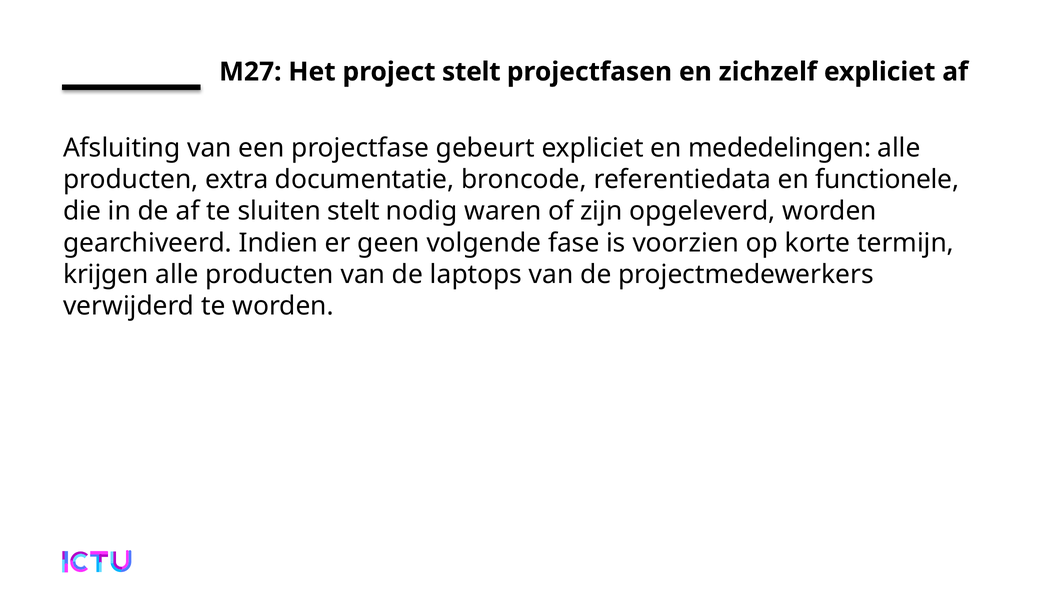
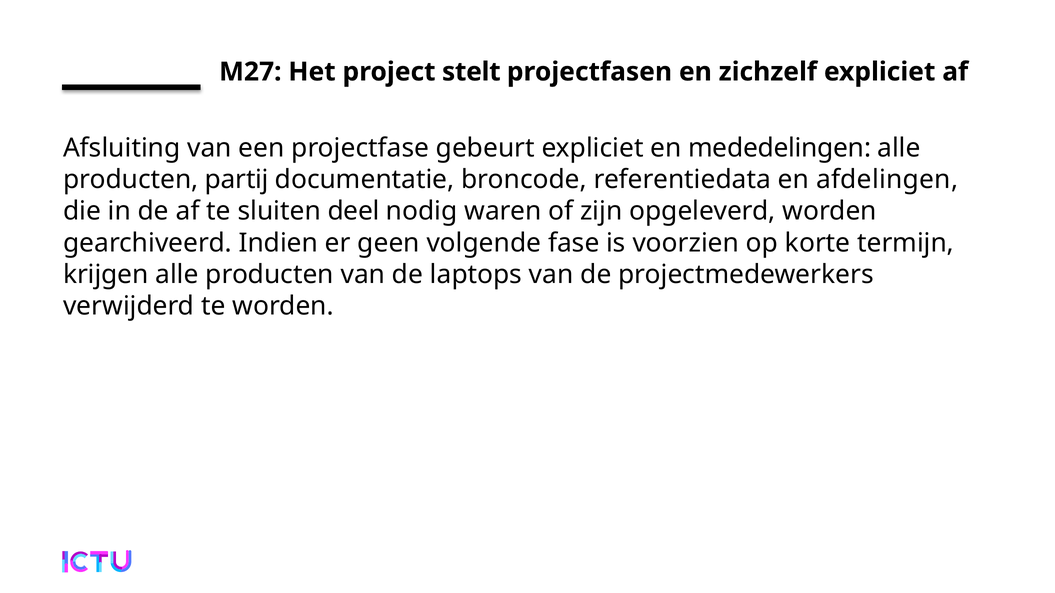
extra: extra -> partij (237, 180)
functionele: functionele -> afdelingen (887, 180)
sluiten stelt: stelt -> deel (354, 211)
